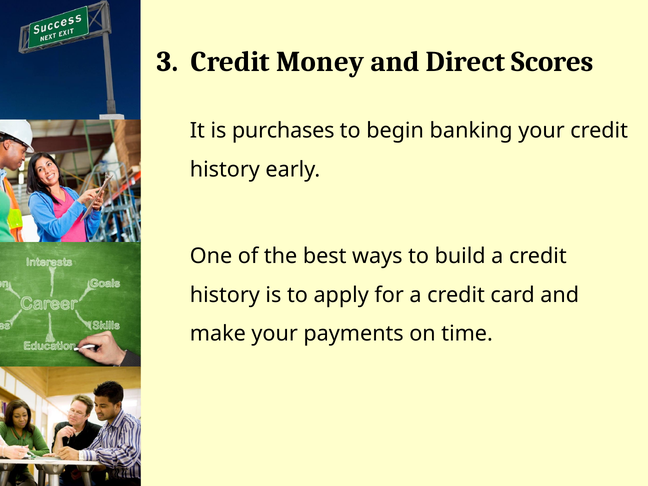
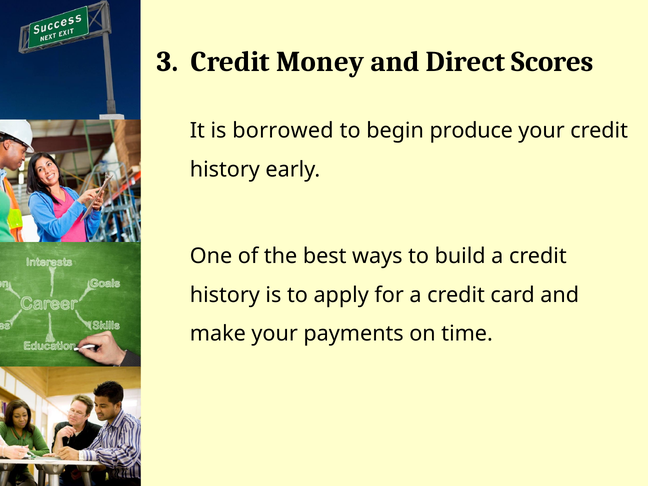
purchases: purchases -> borrowed (283, 131)
banking: banking -> produce (471, 131)
